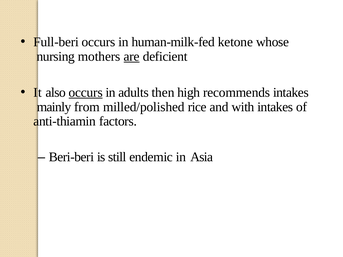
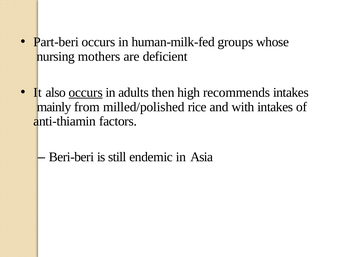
Full-beri: Full-beri -> Part-beri (56, 42)
ketone: ketone -> groups (235, 42)
are underline: present -> none (132, 56)
